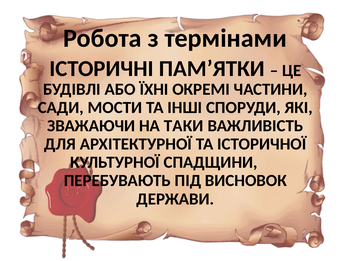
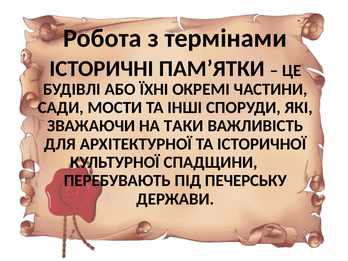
ВИСНОВОК: ВИСНОВОК -> ПЕЧЕРСЬКУ (246, 181)
